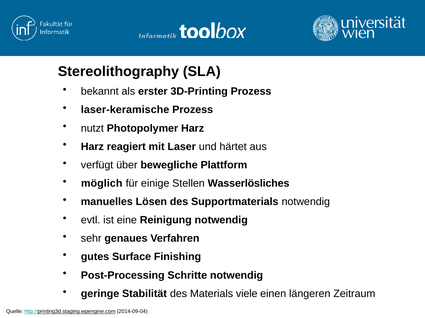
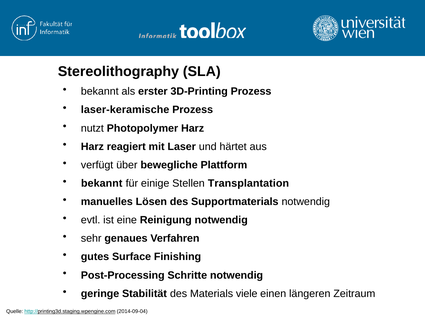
möglich: möglich -> bekannt (102, 184)
Wasserlösliches: Wasserlösliches -> Transplantation (248, 184)
